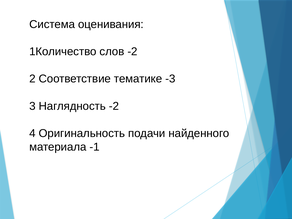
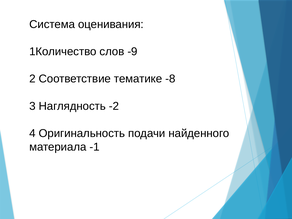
слов -2: -2 -> -9 (132, 52)
-3: -3 -> -8 (170, 79)
